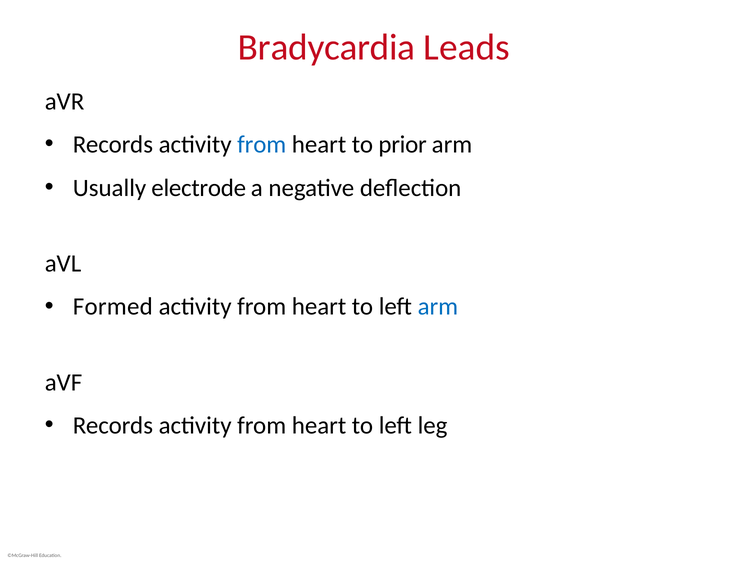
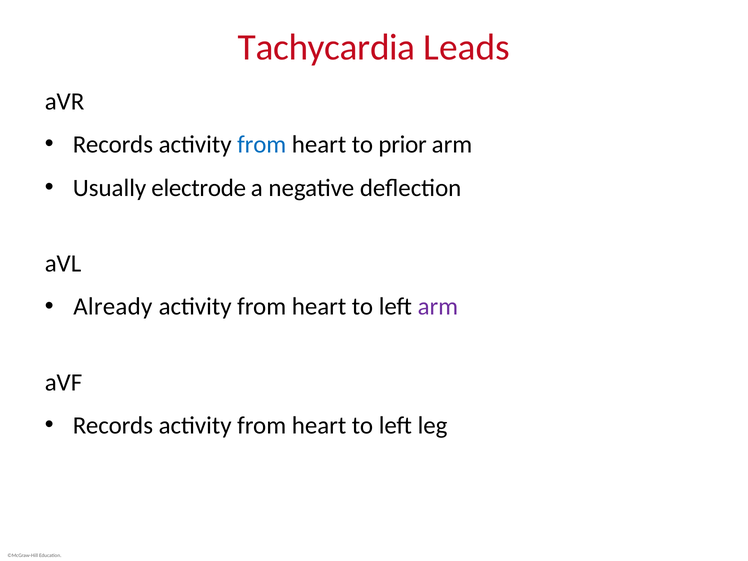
Bradycardia: Bradycardia -> Tachycardia (327, 47)
Formed: Formed -> Already (113, 307)
arm colour: blue -> purple (438, 307)
